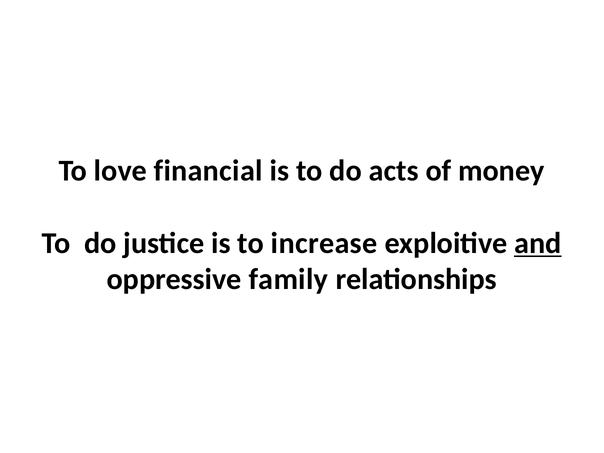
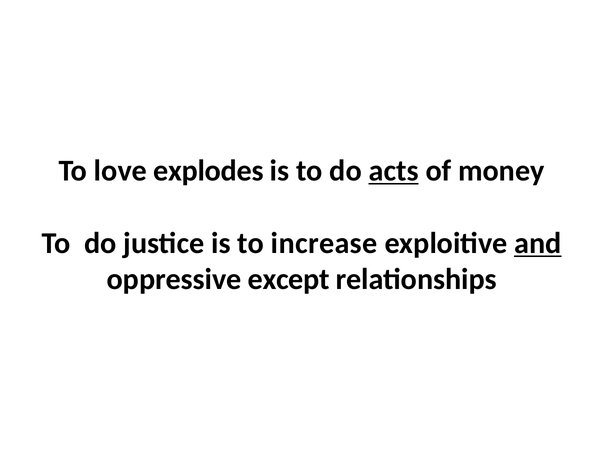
financial: financial -> explodes (209, 171)
acts underline: none -> present (394, 171)
family: family -> except (289, 279)
